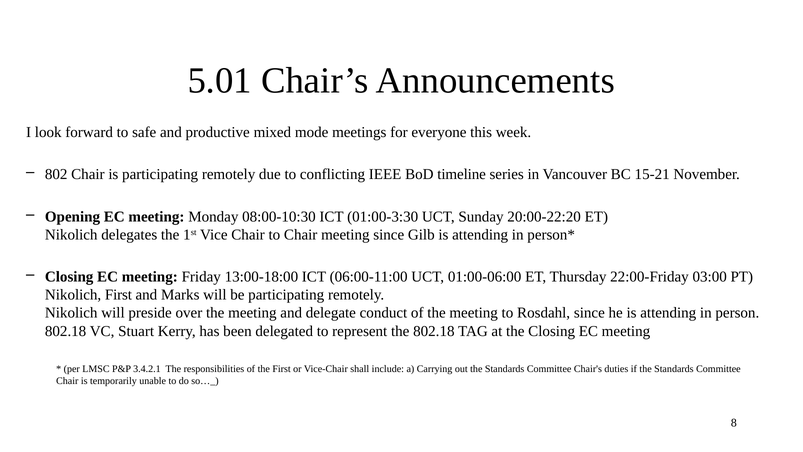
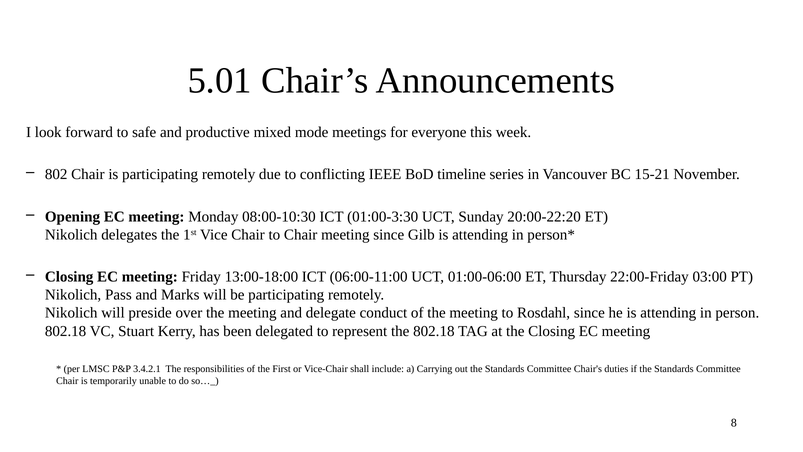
Nikolich First: First -> Pass (118, 295)
